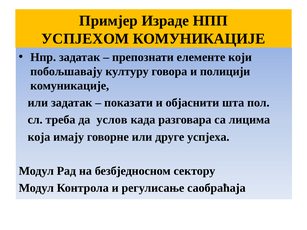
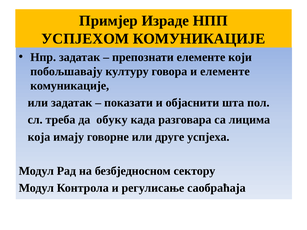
и полицији: полицији -> елементе (225, 71)
услов: услов -> обуку (112, 120)
